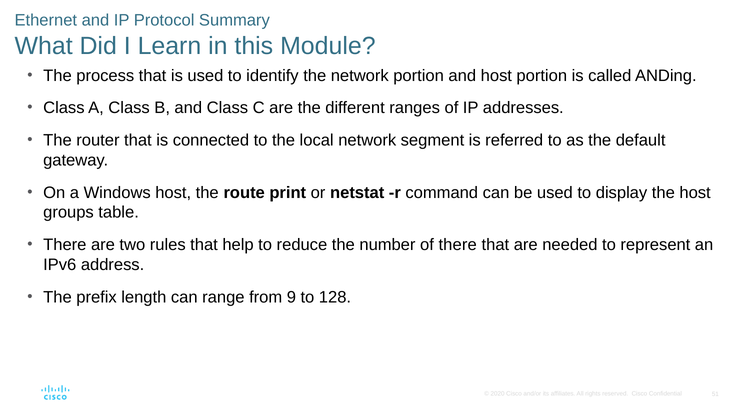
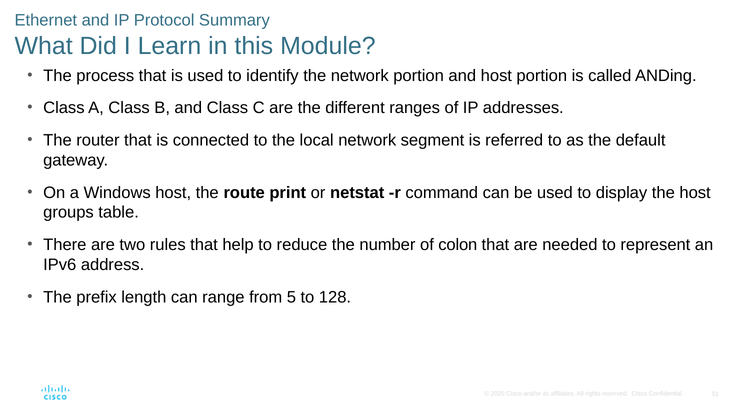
of there: there -> colon (458, 245)
9: 9 -> 5 (291, 297)
